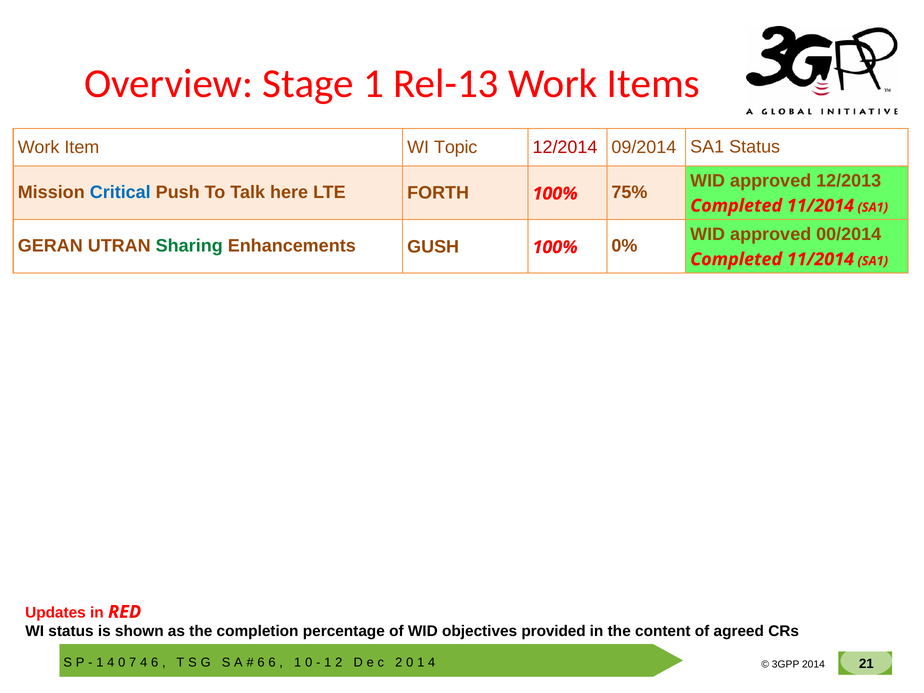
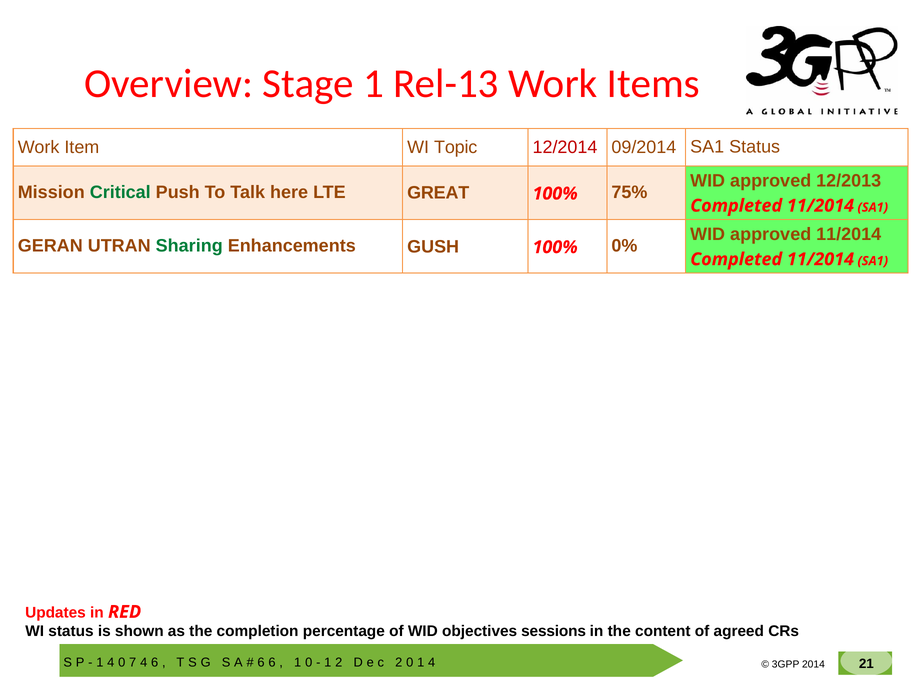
Critical colour: blue -> green (120, 192)
FORTH: FORTH -> GREAT (438, 193)
approved 00/2014: 00/2014 -> 11/2014 (849, 235)
provided: provided -> sessions (554, 631)
